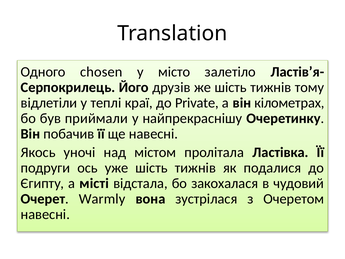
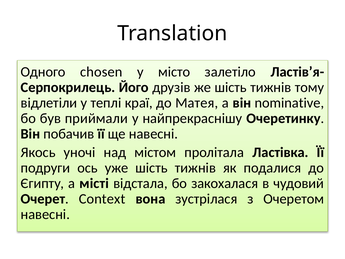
Private: Private -> Матея (197, 103)
кілометрах: кілометрах -> nominative (289, 103)
Warmly: Warmly -> Context (102, 199)
